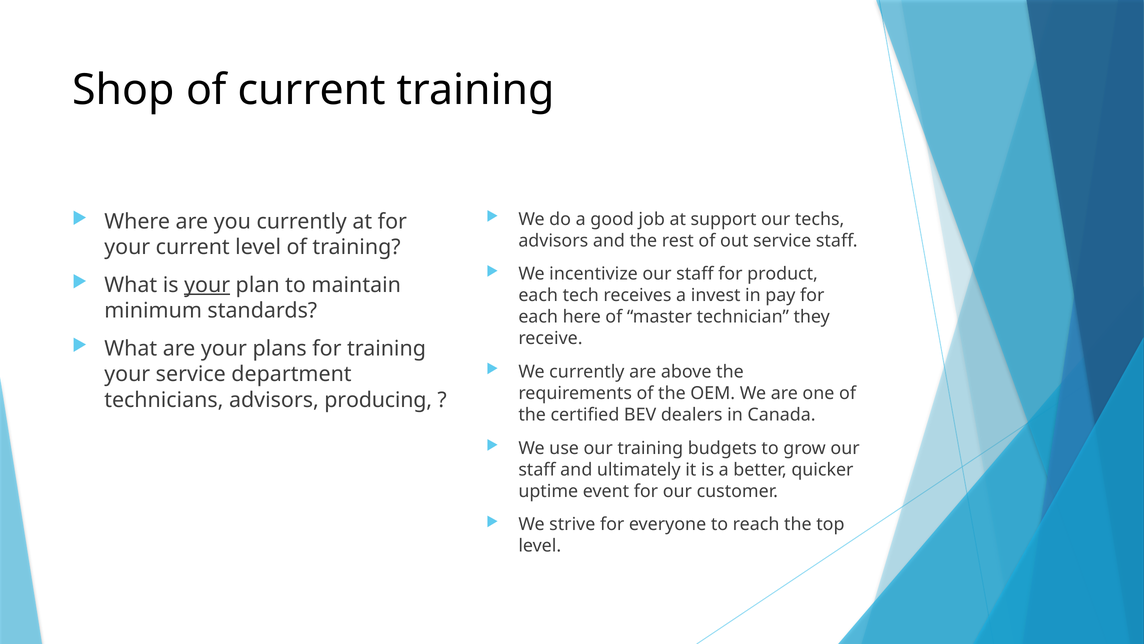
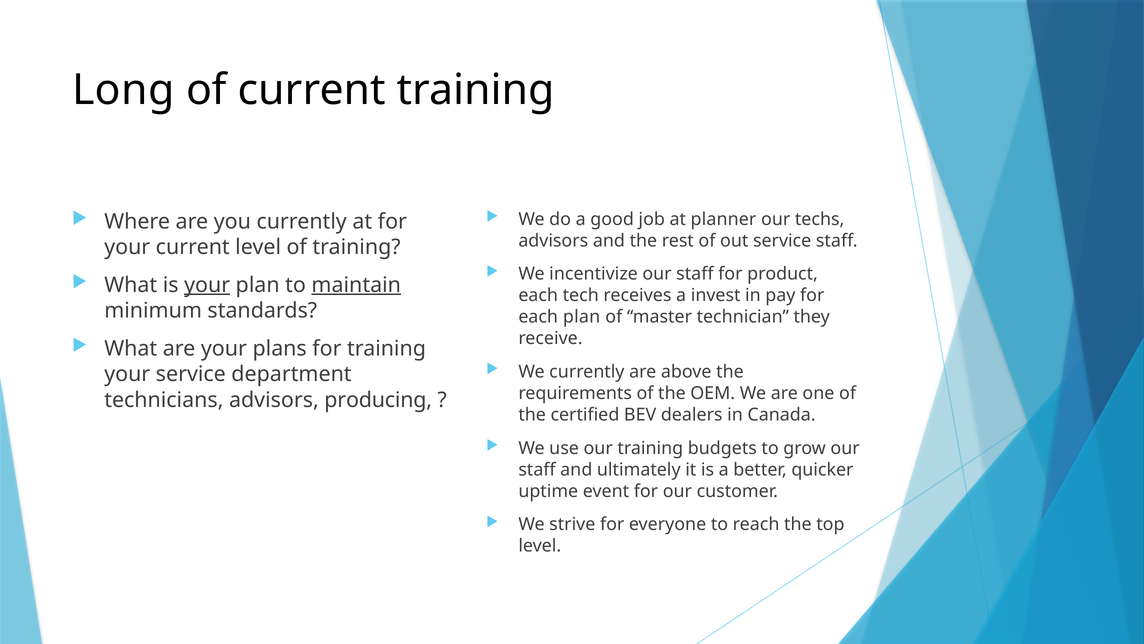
Shop: Shop -> Long (123, 90)
support: support -> planner (723, 219)
maintain underline: none -> present (356, 285)
each here: here -> plan (582, 317)
